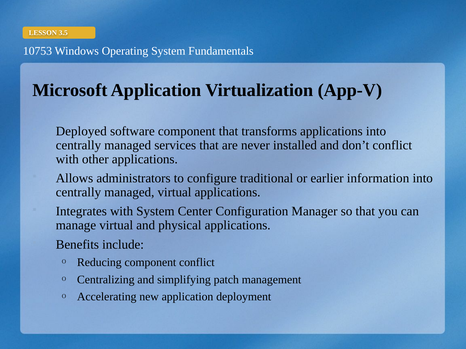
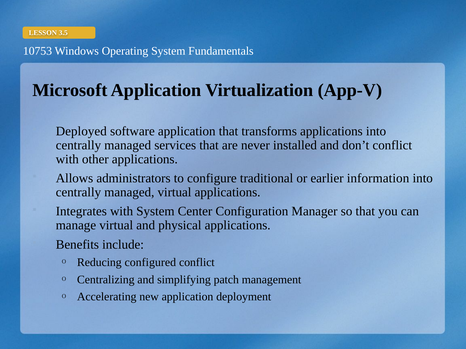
software component: component -> application (187, 131)
Reducing component: component -> configured (150, 263)
